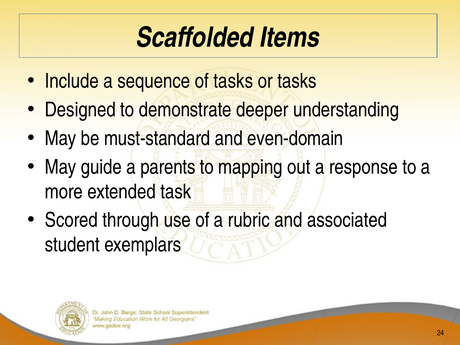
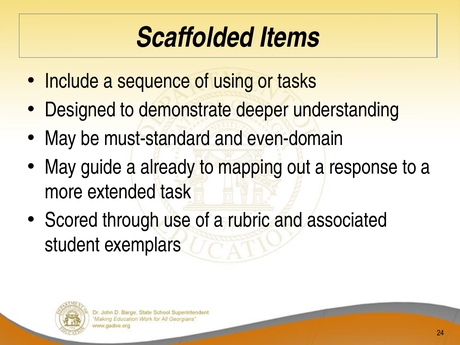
of tasks: tasks -> using (233, 81)
parents: parents -> already (168, 167)
